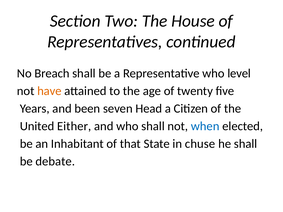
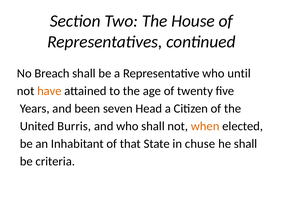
level: level -> until (239, 74)
Either: Either -> Burris (74, 126)
when colour: blue -> orange (205, 126)
debate: debate -> criteria (55, 162)
